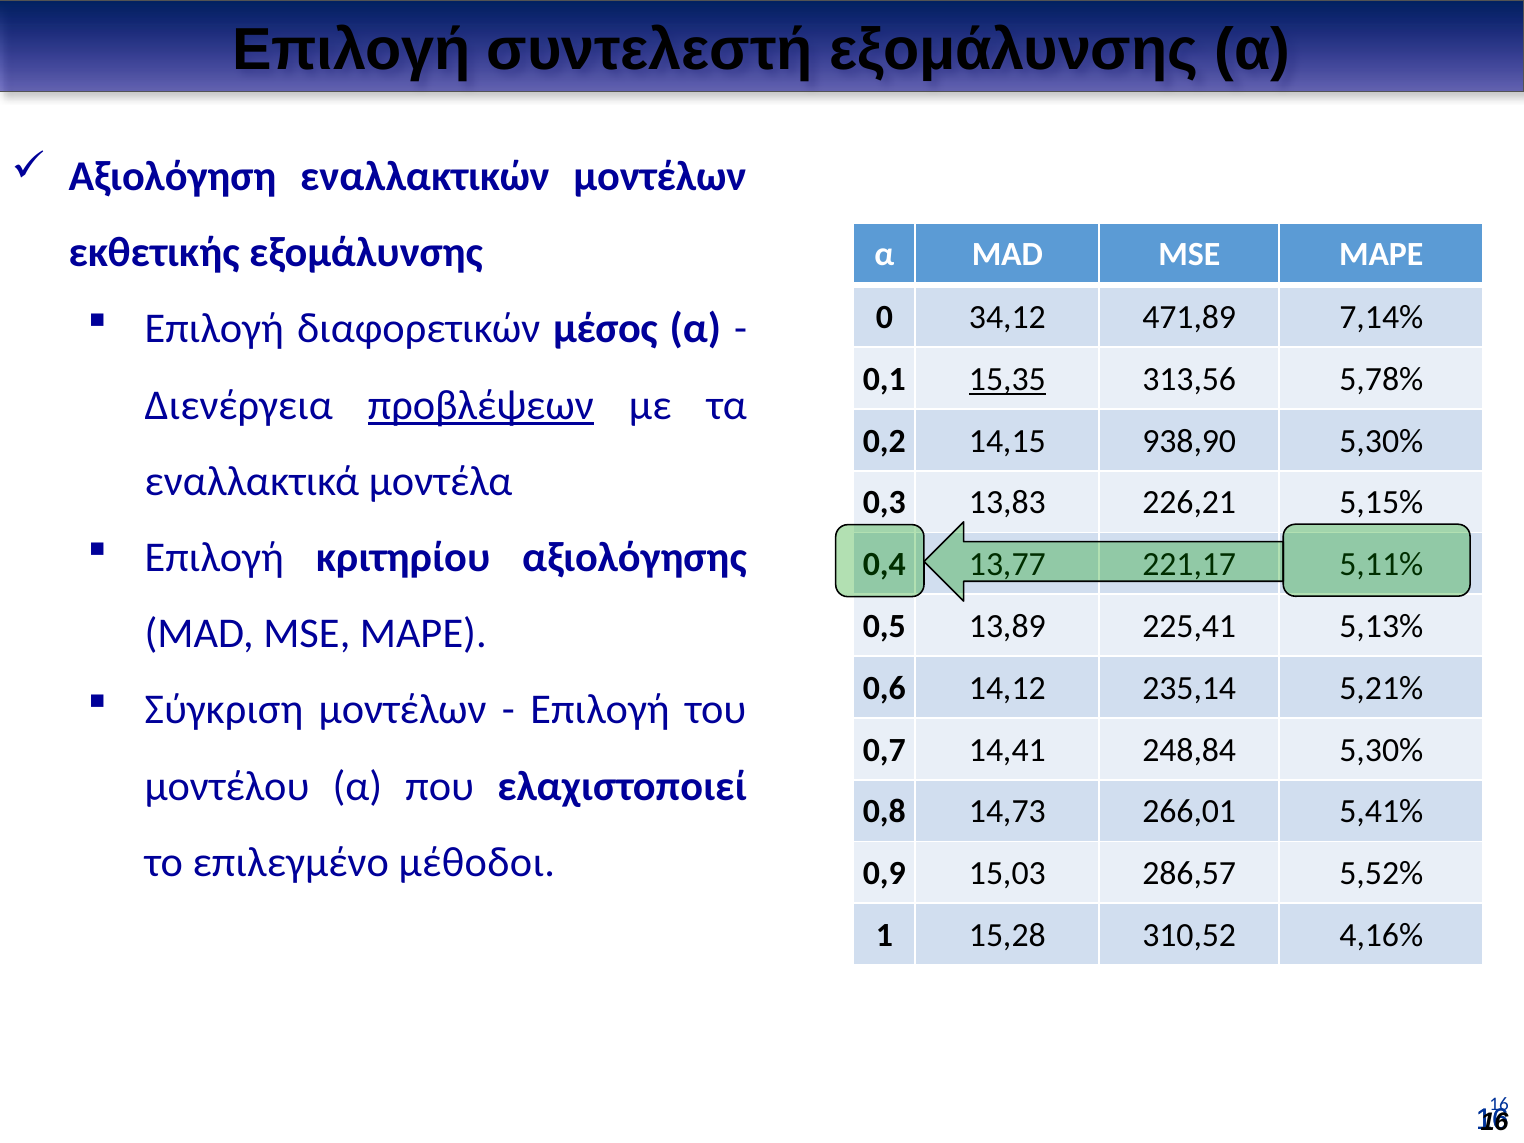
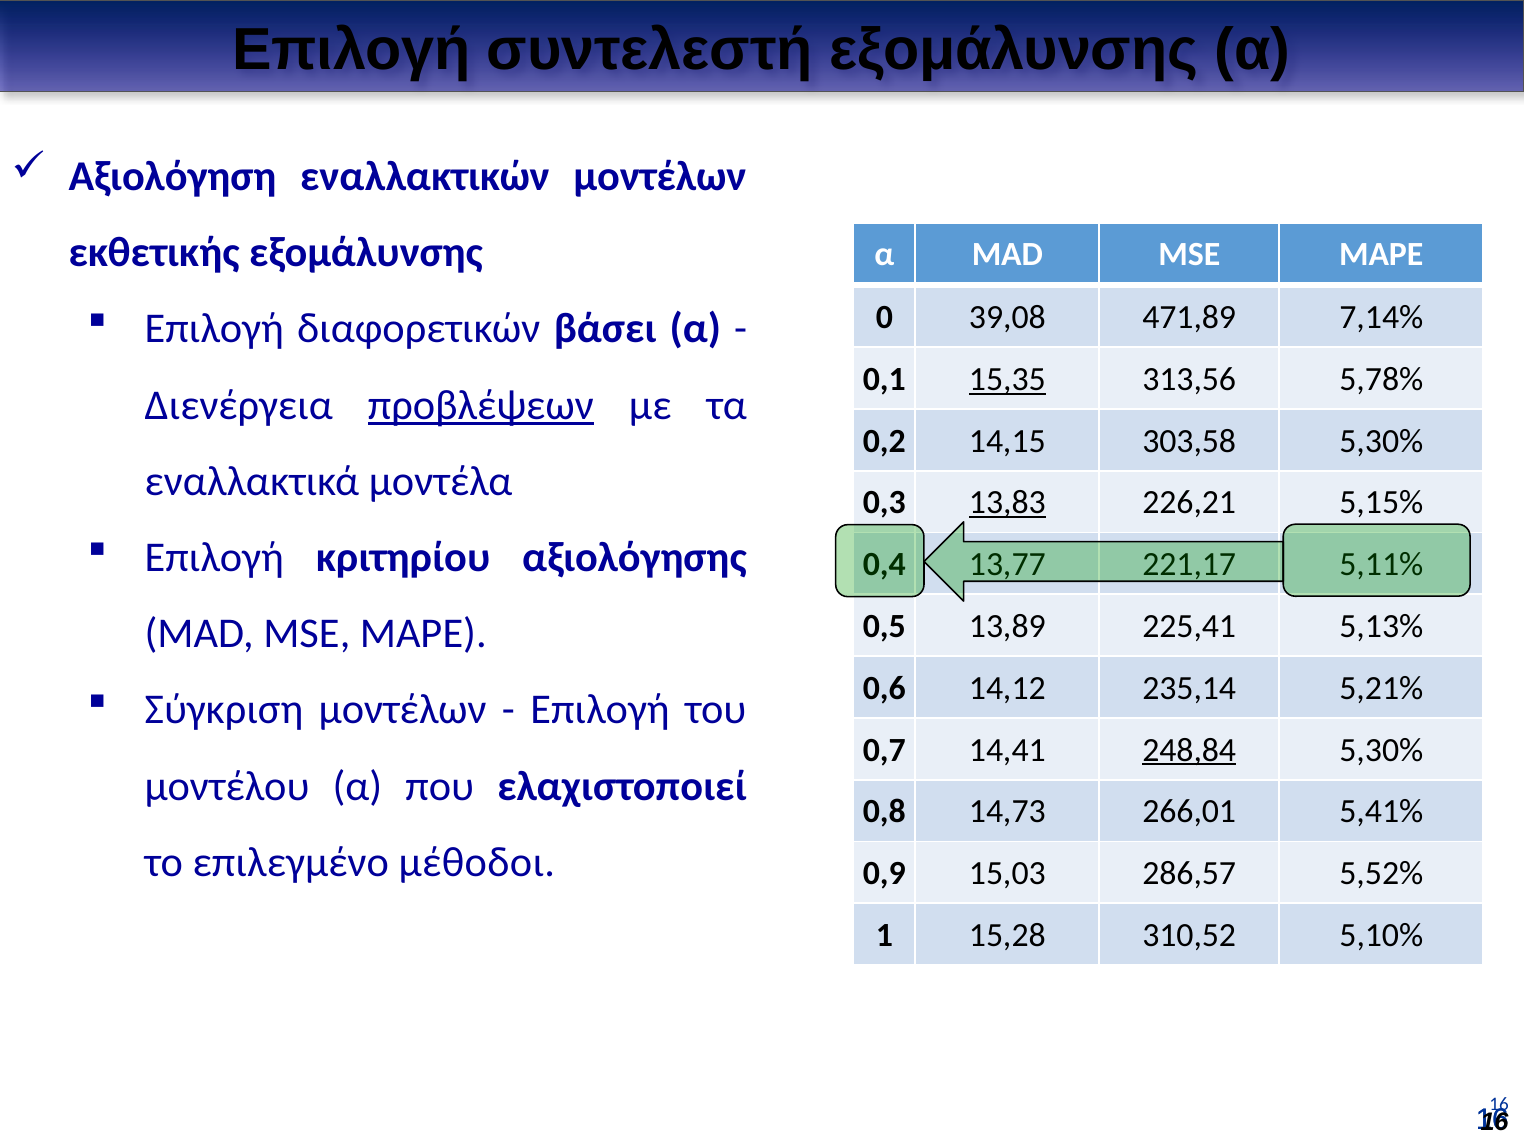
34,12: 34,12 -> 39,08 (1007, 317)
μέσος: μέσος -> βάσει (605, 329)
938,90: 938,90 -> 303,58 (1189, 441)
13,83 underline: none -> present (1007, 503)
248,84 underline: none -> present (1189, 750)
4,16%: 4,16% -> 5,10% (1381, 935)
